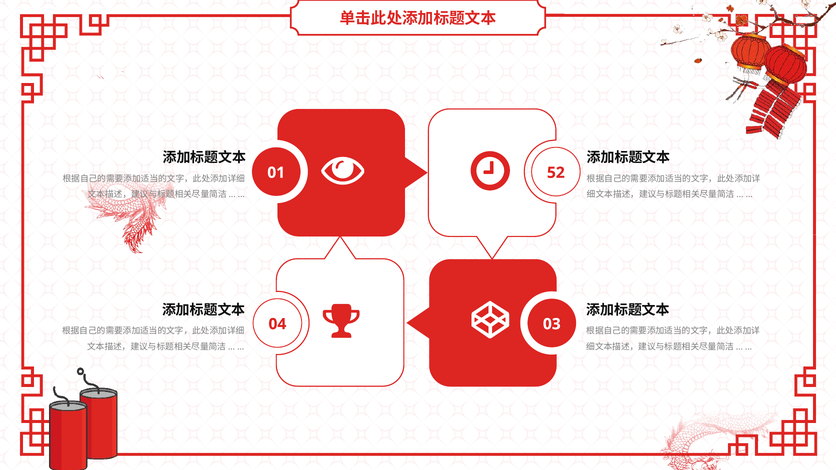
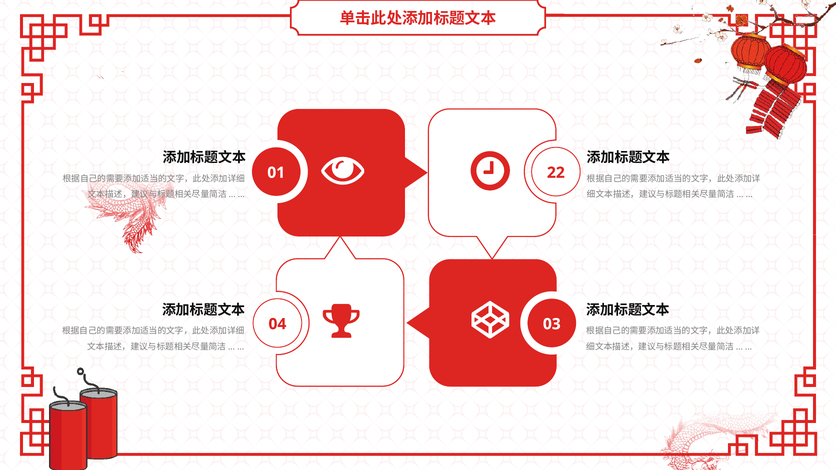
52: 52 -> 22 (556, 173)
